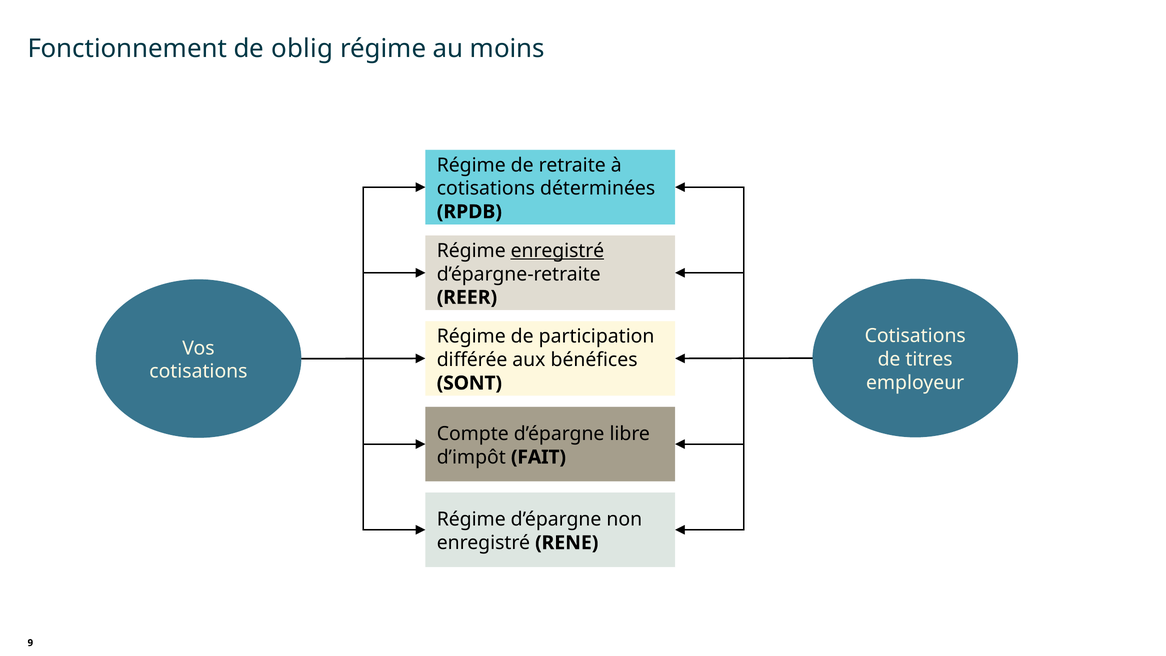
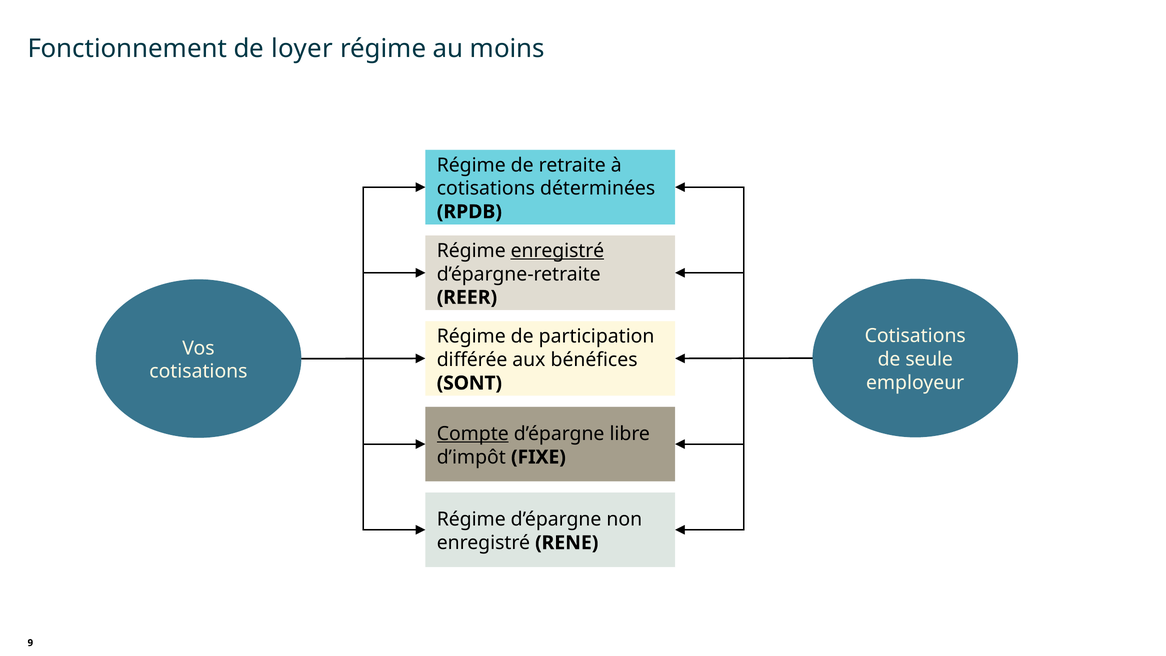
oblig: oblig -> loyer (302, 49)
titres: titres -> seule (929, 359)
Compte underline: none -> present (473, 434)
FAIT: FAIT -> FIXE (538, 457)
